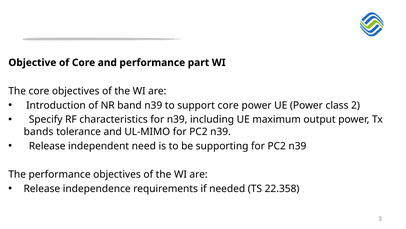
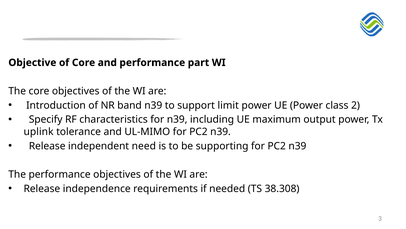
support core: core -> limit (228, 105)
bands: bands -> uplink (39, 131)
22.358: 22.358 -> 38.308 (282, 188)
